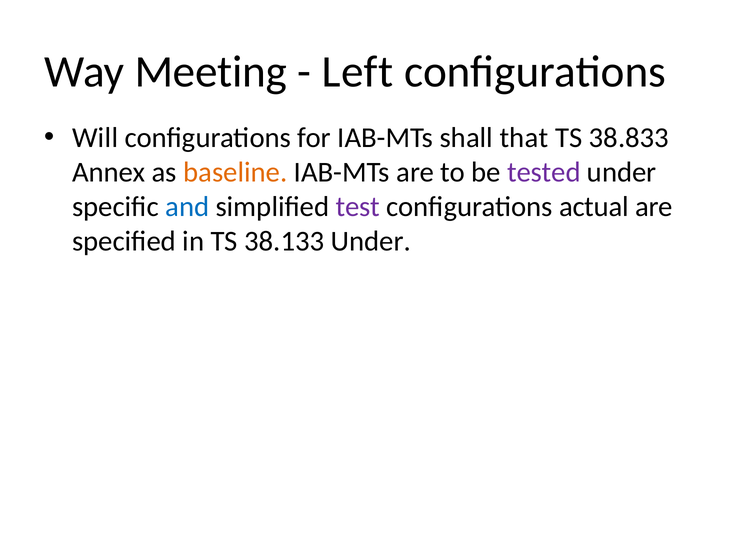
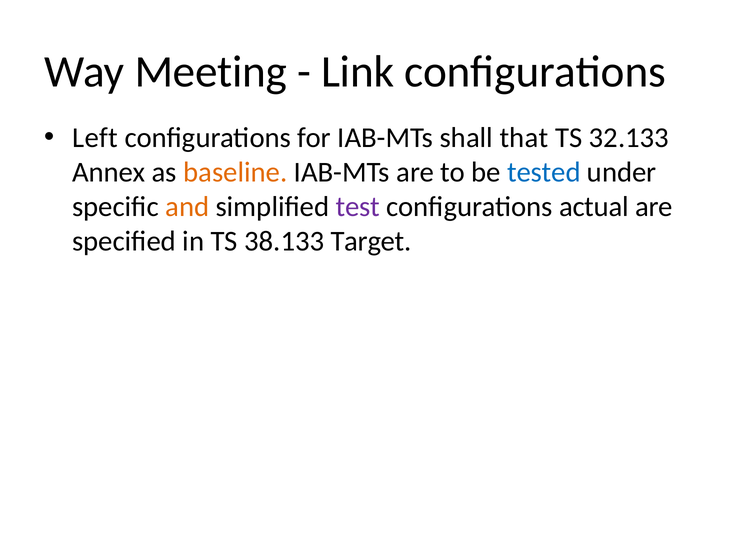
Left: Left -> Link (358, 72)
Will: Will -> Left (95, 138)
38.833: 38.833 -> 32.133 (629, 138)
tested colour: purple -> blue (544, 172)
and colour: blue -> orange (187, 207)
38.133 Under: Under -> Target (371, 241)
